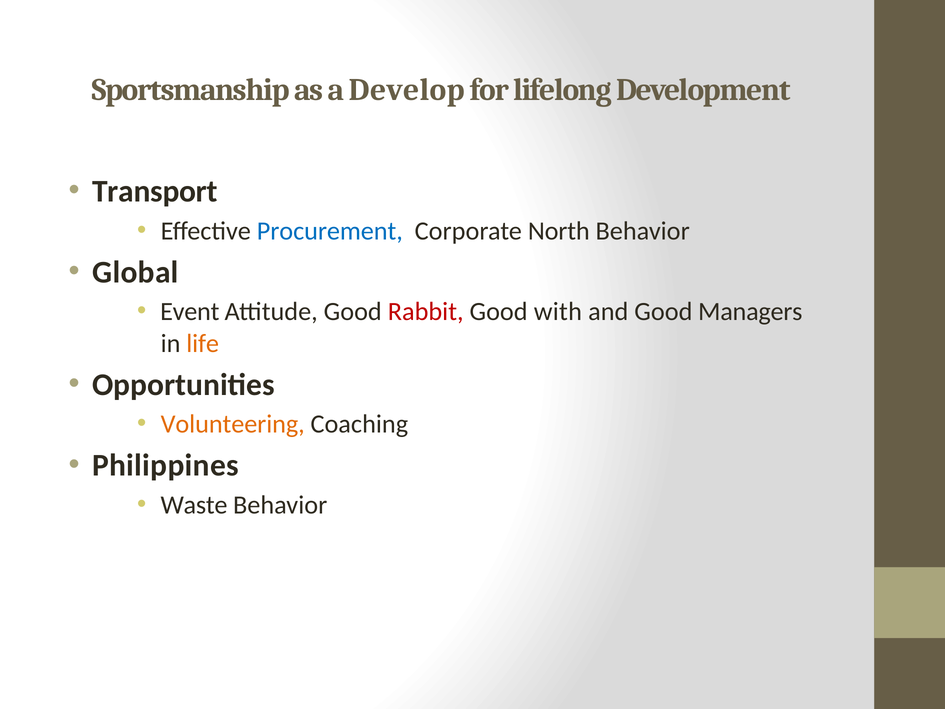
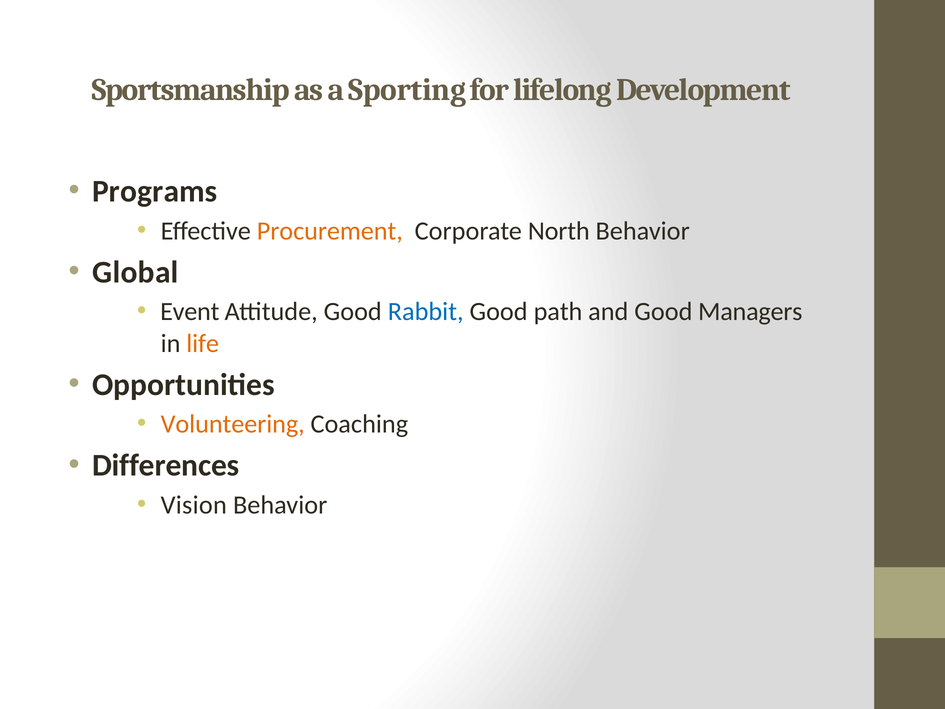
Develop: Develop -> Sporting (407, 90)
Transport: Transport -> Programs (155, 191)
Procurement colour: blue -> orange (330, 231)
Rabbit colour: red -> blue (426, 312)
with: with -> path (558, 312)
Philippines: Philippines -> Differences (166, 465)
Waste: Waste -> Vision (194, 505)
